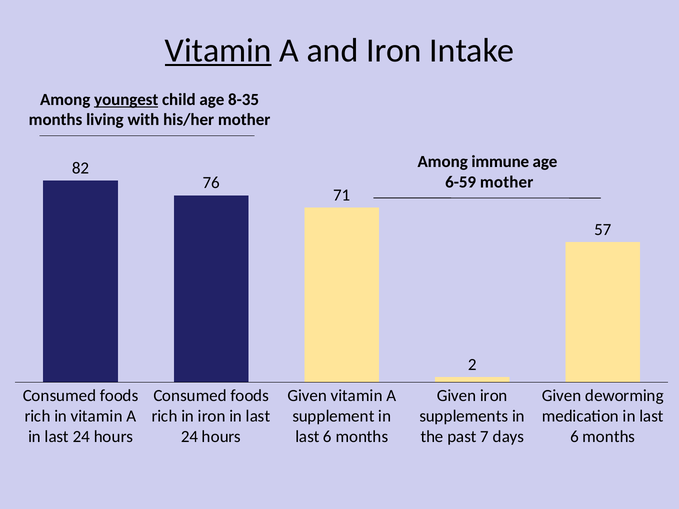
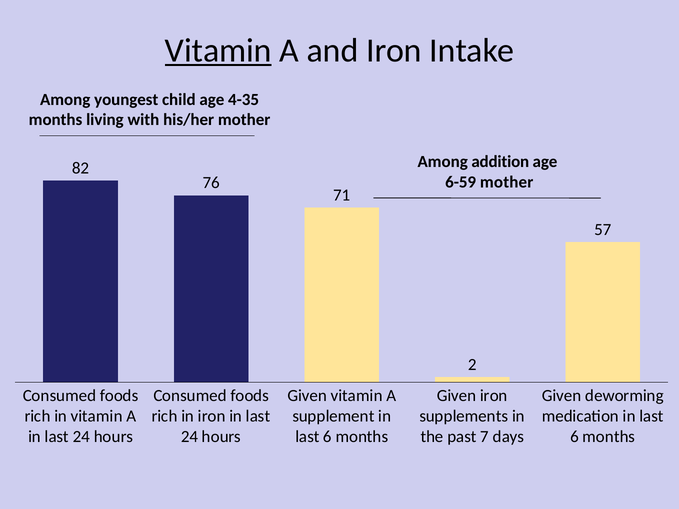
youngest underline: present -> none (126, 100)
8-35: 8-35 -> 4-35 (244, 100)
immune: immune -> addition (500, 162)
